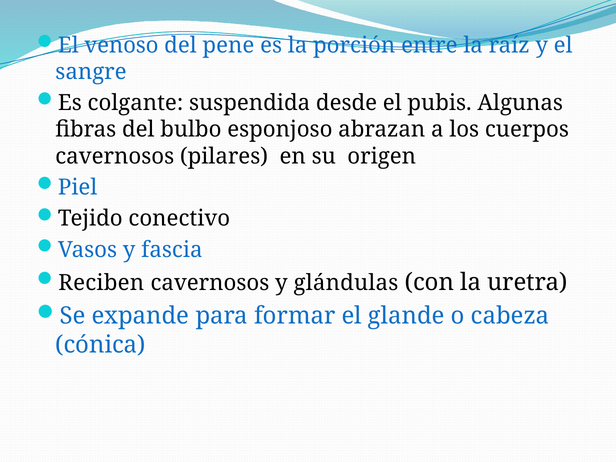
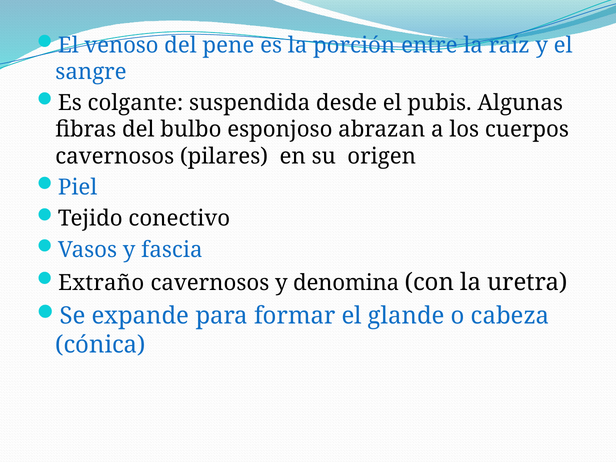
Reciben: Reciben -> Extraño (101, 283)
glándulas: glándulas -> denomina (346, 283)
